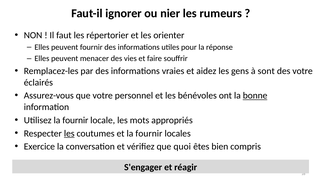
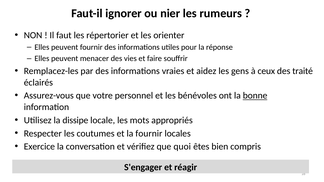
sont: sont -> ceux (266, 71)
des votre: votre -> traité (303, 71)
Utilisez la fournir: fournir -> dissipe (75, 120)
les underline: present -> none (69, 134)
